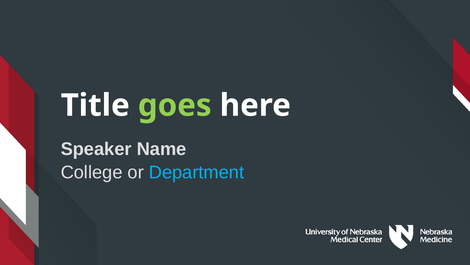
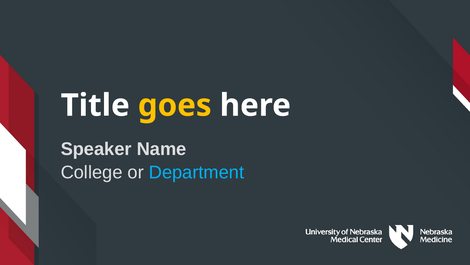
goes colour: light green -> yellow (175, 105)
